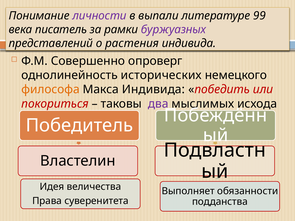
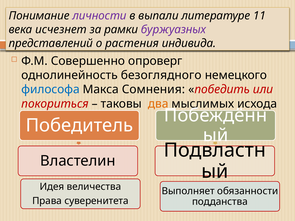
99: 99 -> 11 (259, 16)
писатель: писатель -> исчезнет (61, 30)
исторических: исторических -> безоглядного (161, 75)
философа colour: orange -> blue (51, 90)
Макса Индивида: Индивида -> Сомнения (153, 90)
два colour: purple -> orange (158, 104)
